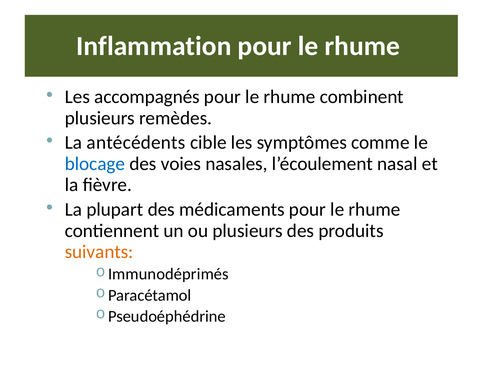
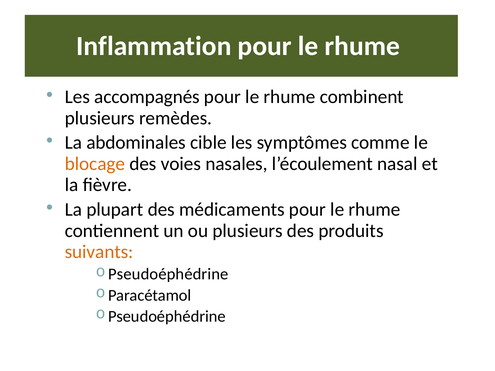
antécédents: antécédents -> abdominales (136, 143)
blocage colour: blue -> orange (95, 164)
Immunodéprimés: Immunodéprimés -> Pseudoéphédrine (168, 274)
